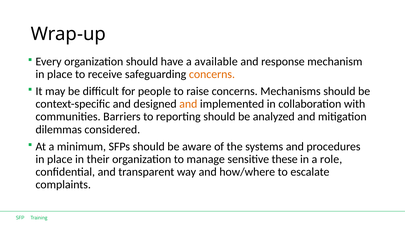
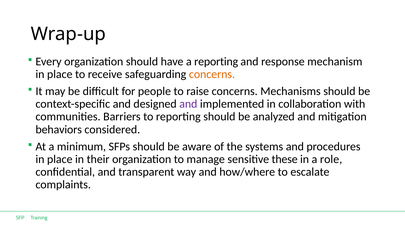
a available: available -> reporting (216, 61)
and colour: orange -> purple (188, 104)
dilemmas: dilemmas -> behaviors (59, 129)
